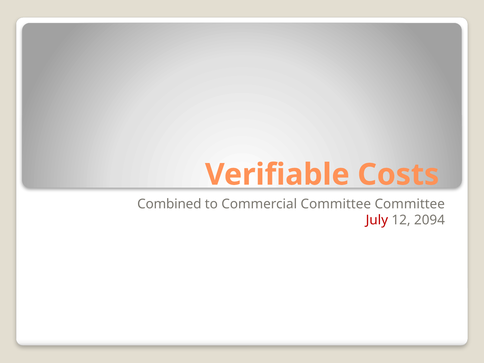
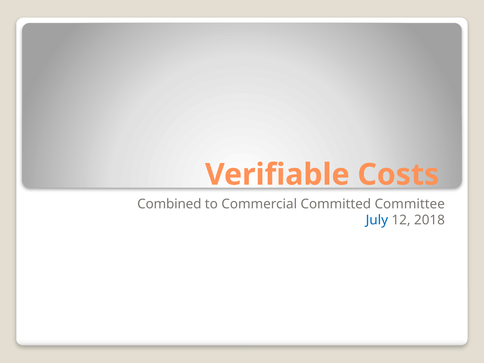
Commercial Committee: Committee -> Committed (336, 204)
July colour: red -> blue (377, 220)
2094: 2094 -> 2018 (429, 220)
